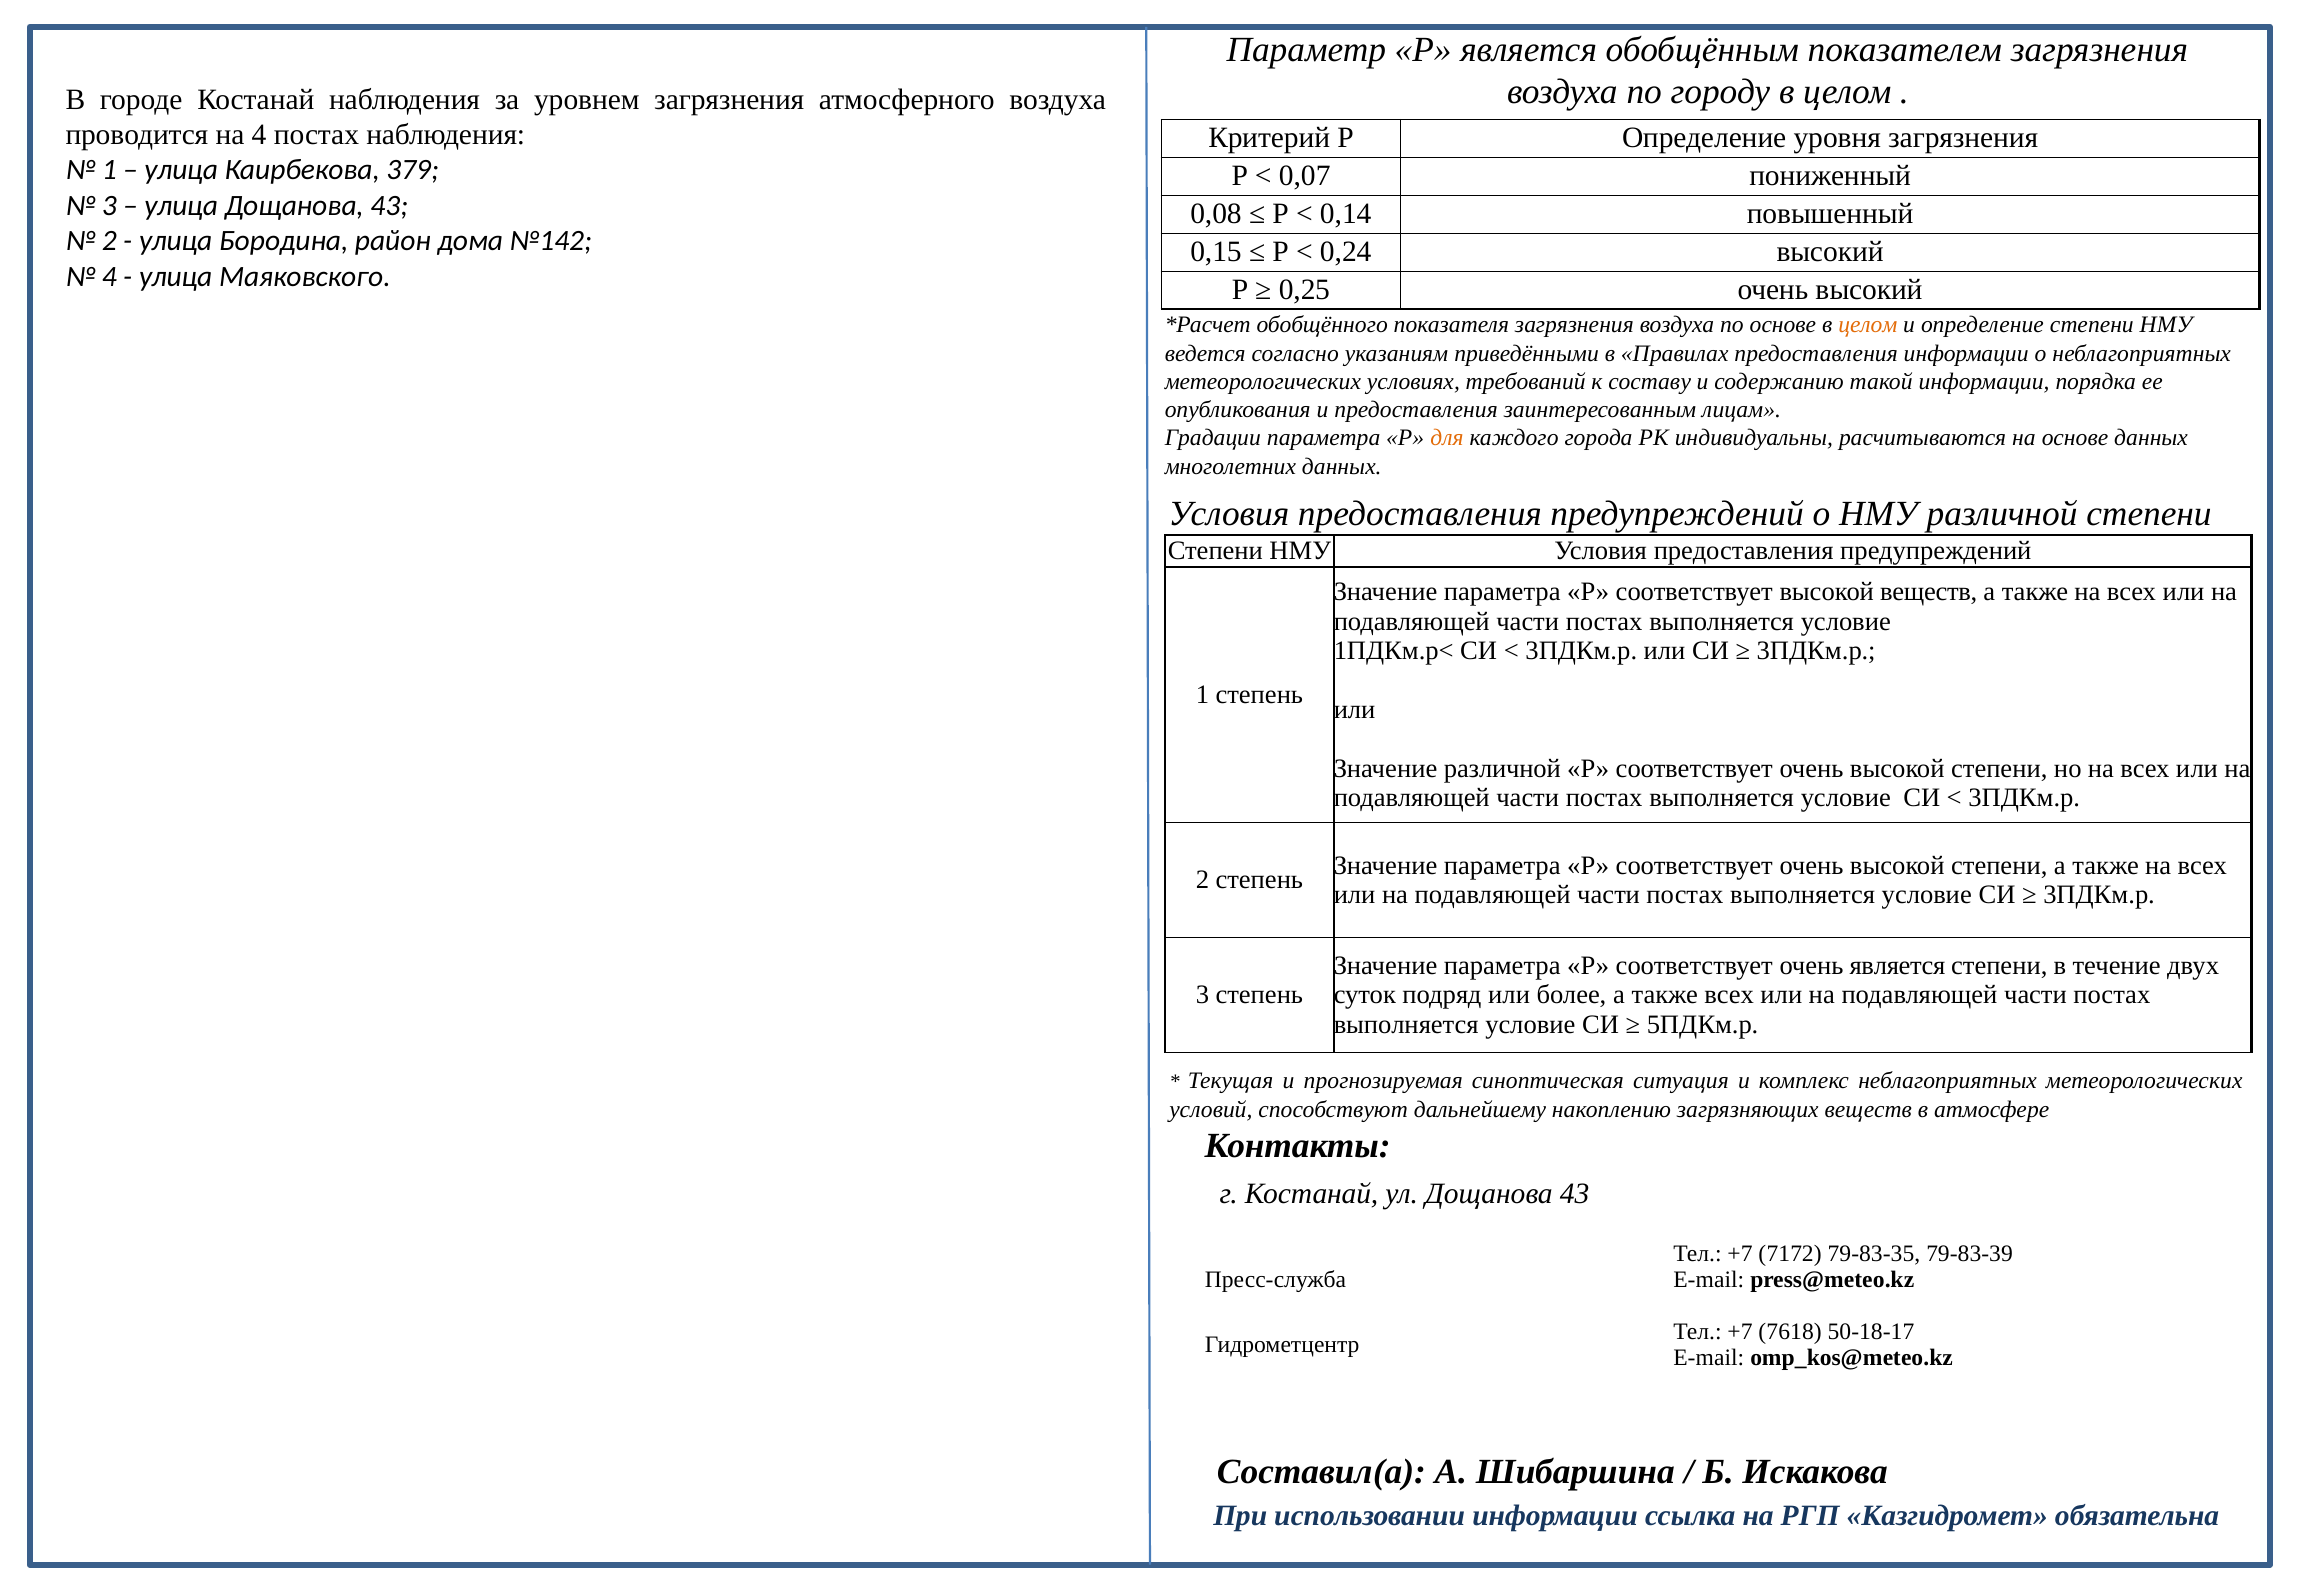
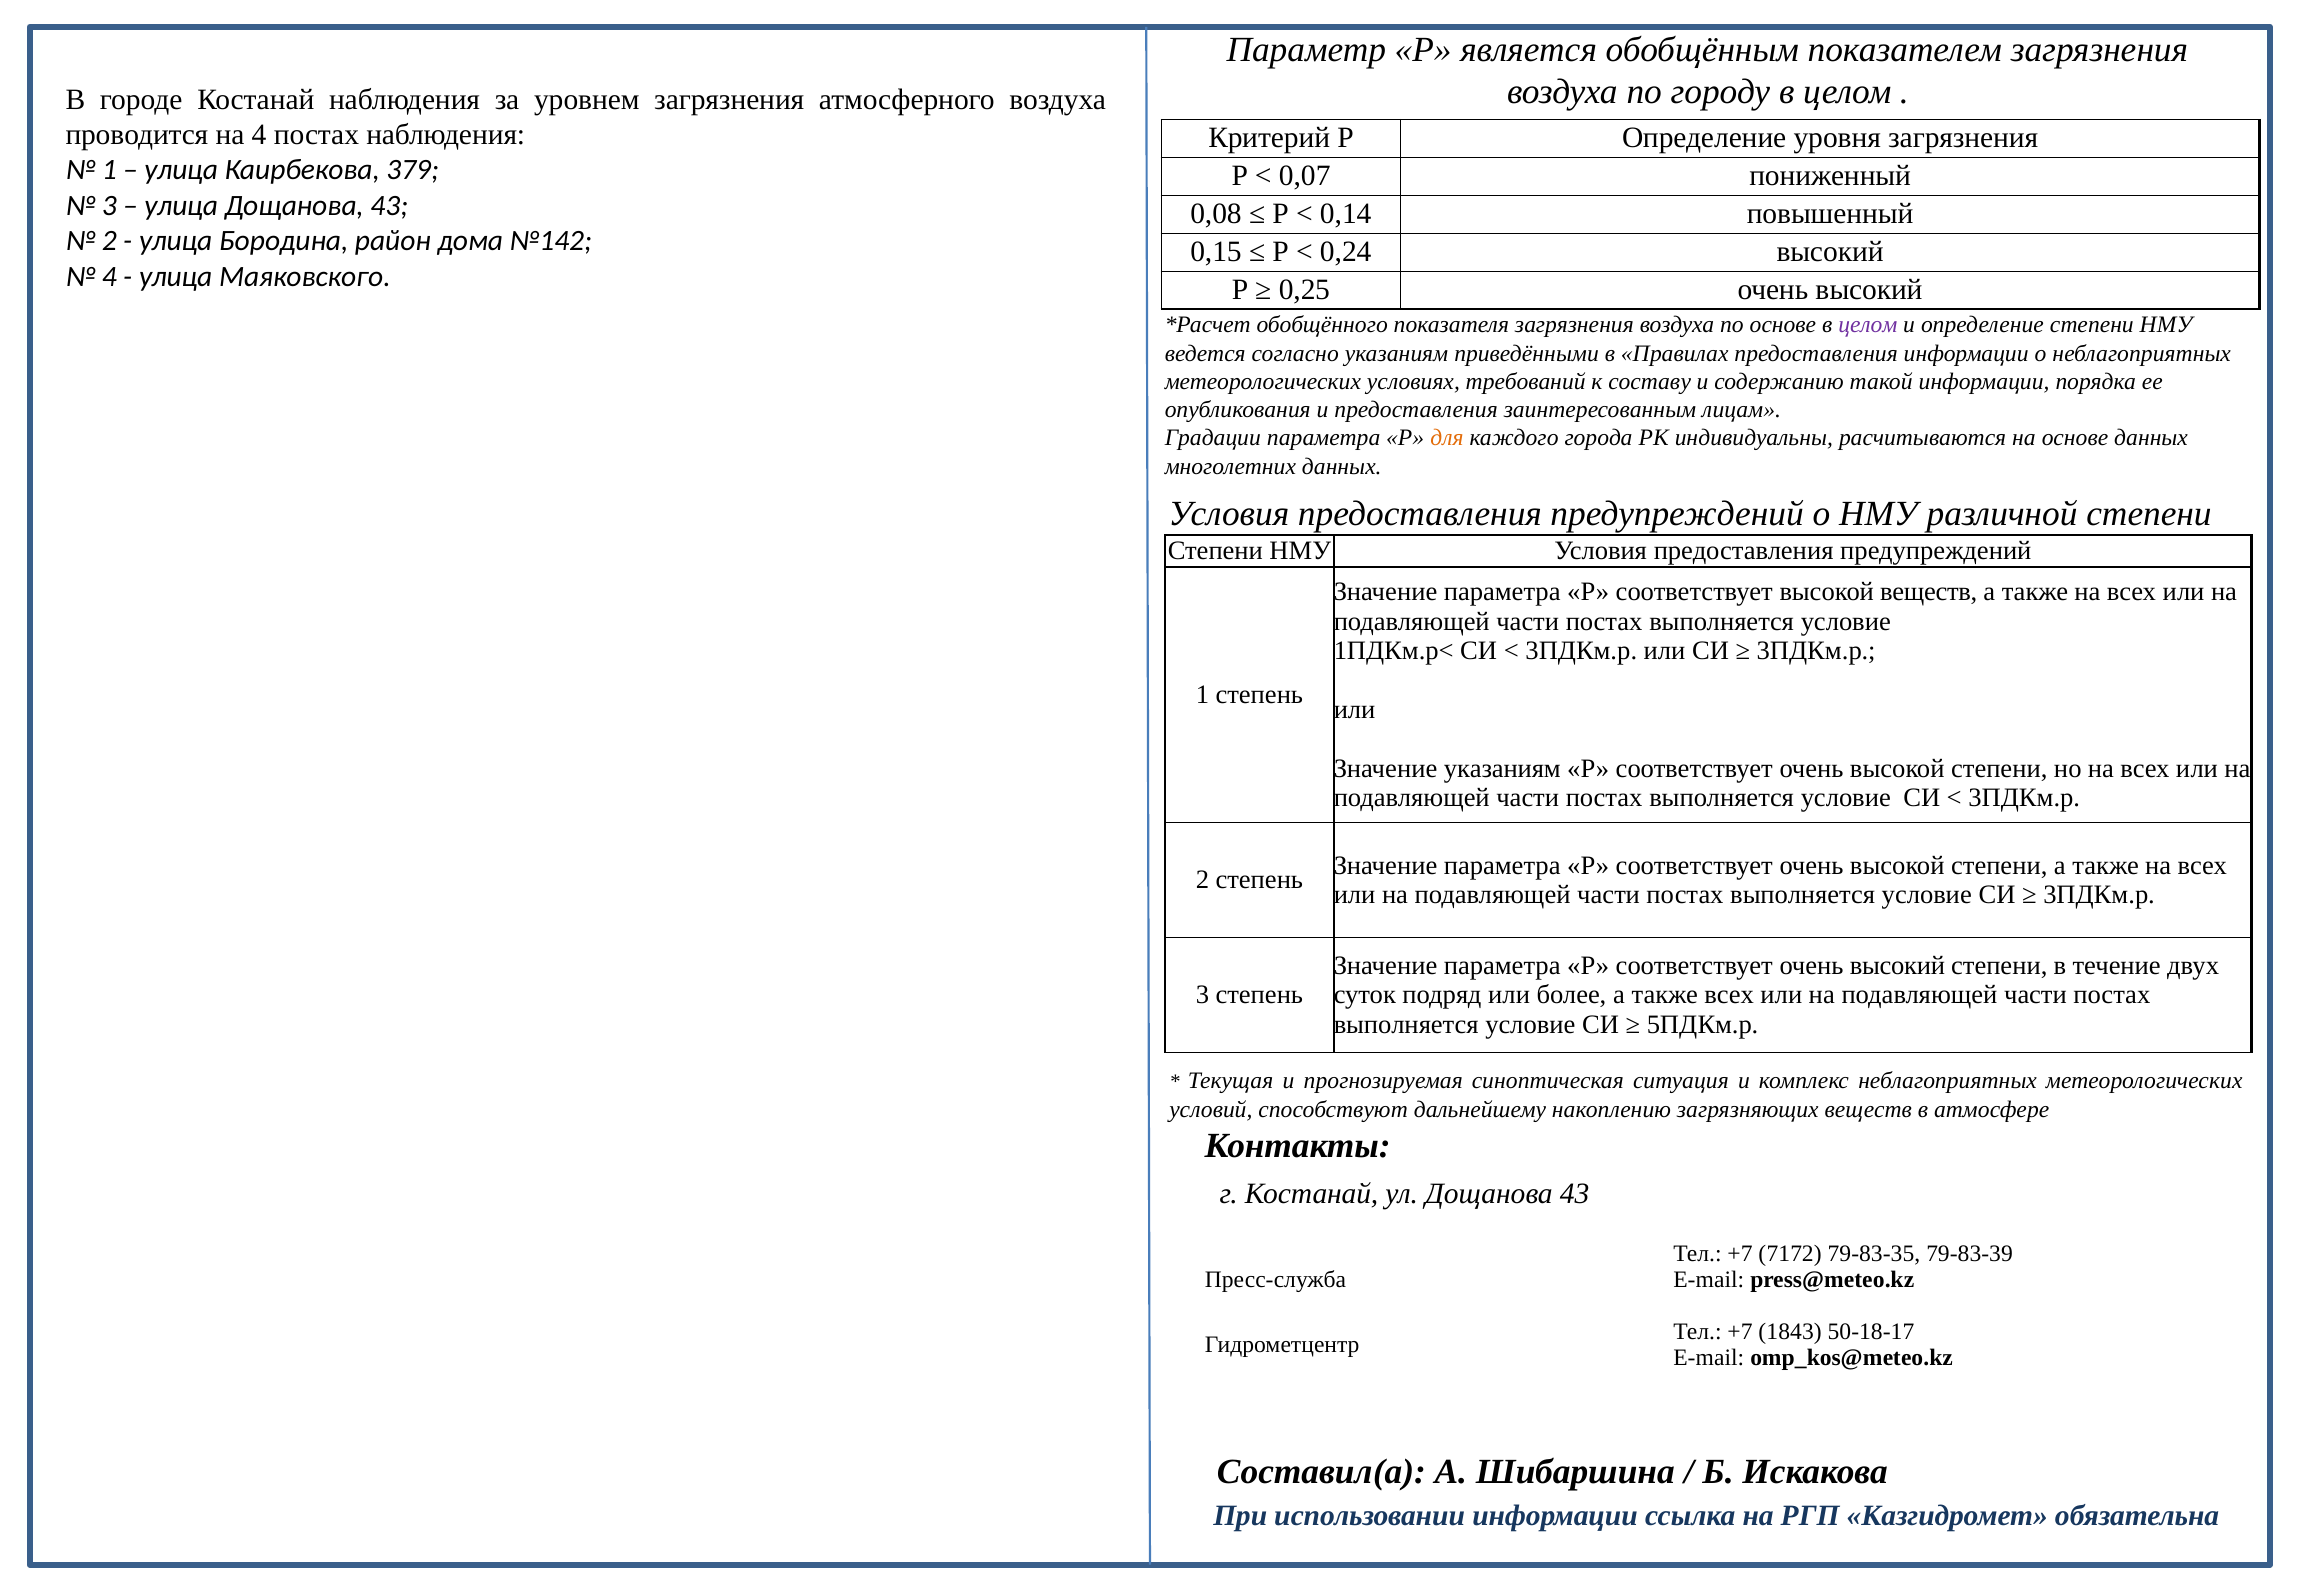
целом colour: orange -> purple (1868, 325)
Значение различной: различной -> указаниям (1502, 768)
соответствует очень является: является -> высокий (1897, 966)
7618: 7618 -> 1843 (1790, 1331)
